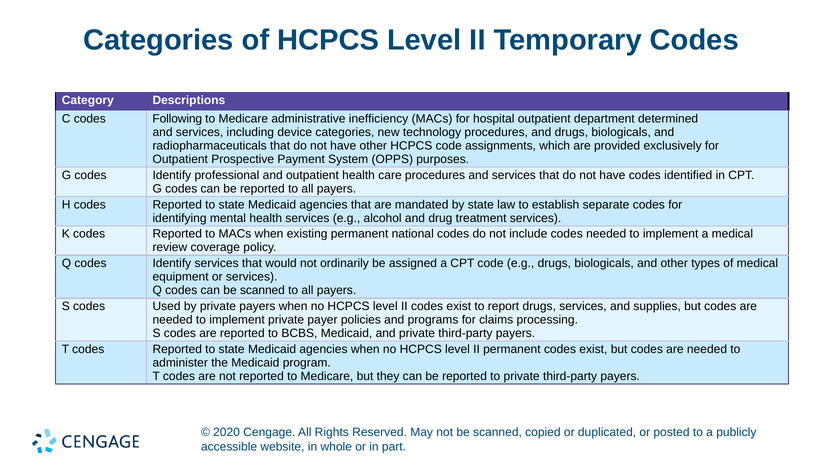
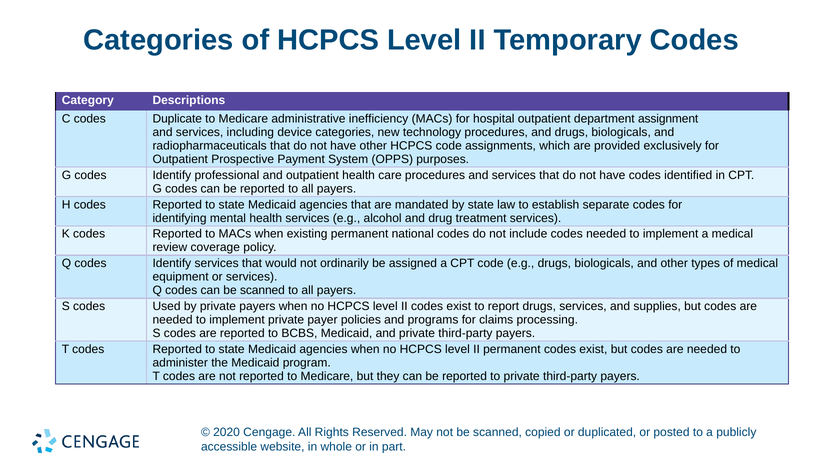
Following: Following -> Duplicate (177, 119)
determined: determined -> assignment (668, 119)
